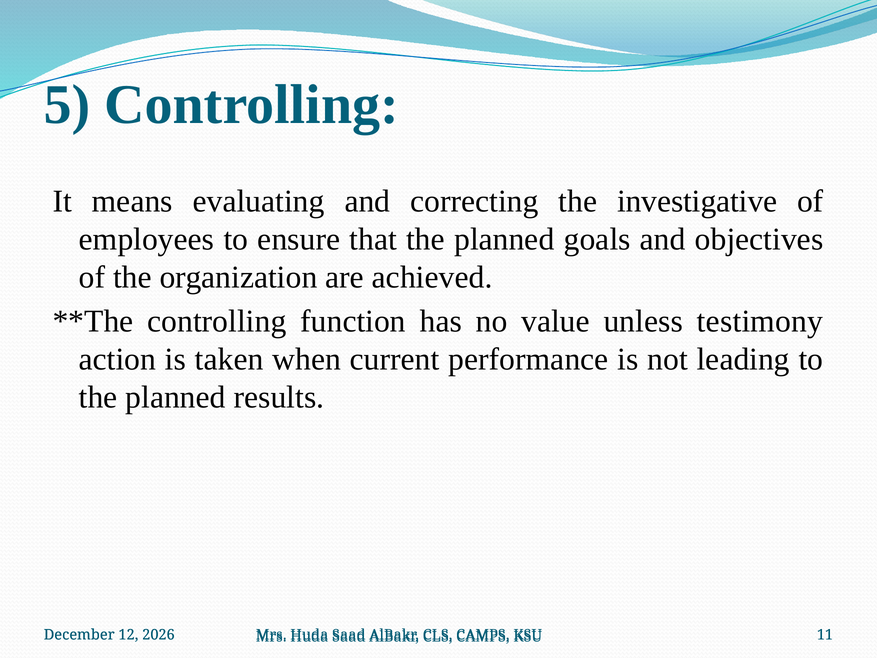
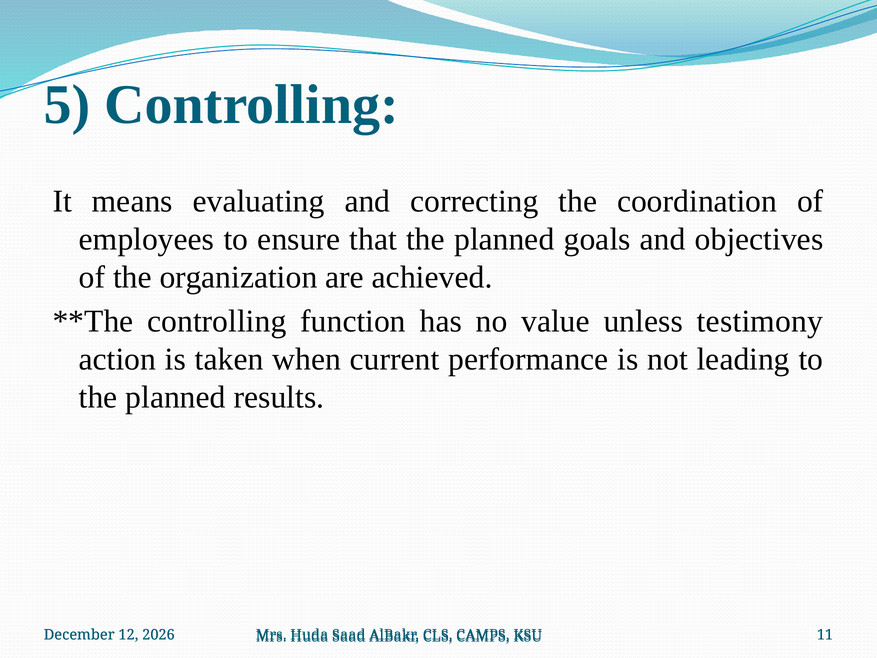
investigative: investigative -> coordination (697, 201)
